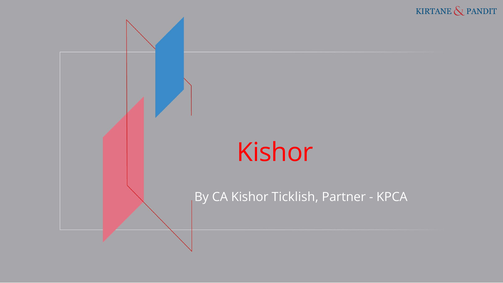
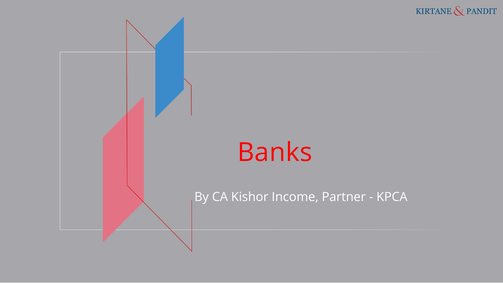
Kishor: Kishor -> Banks (275, 153)
Ticklish: Ticklish -> Income (295, 197)
